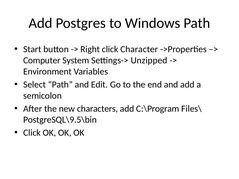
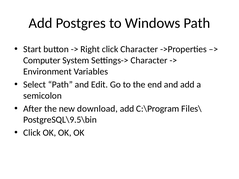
Settings-> Unzipped: Unzipped -> Character (149, 60)
characters: characters -> download (97, 109)
